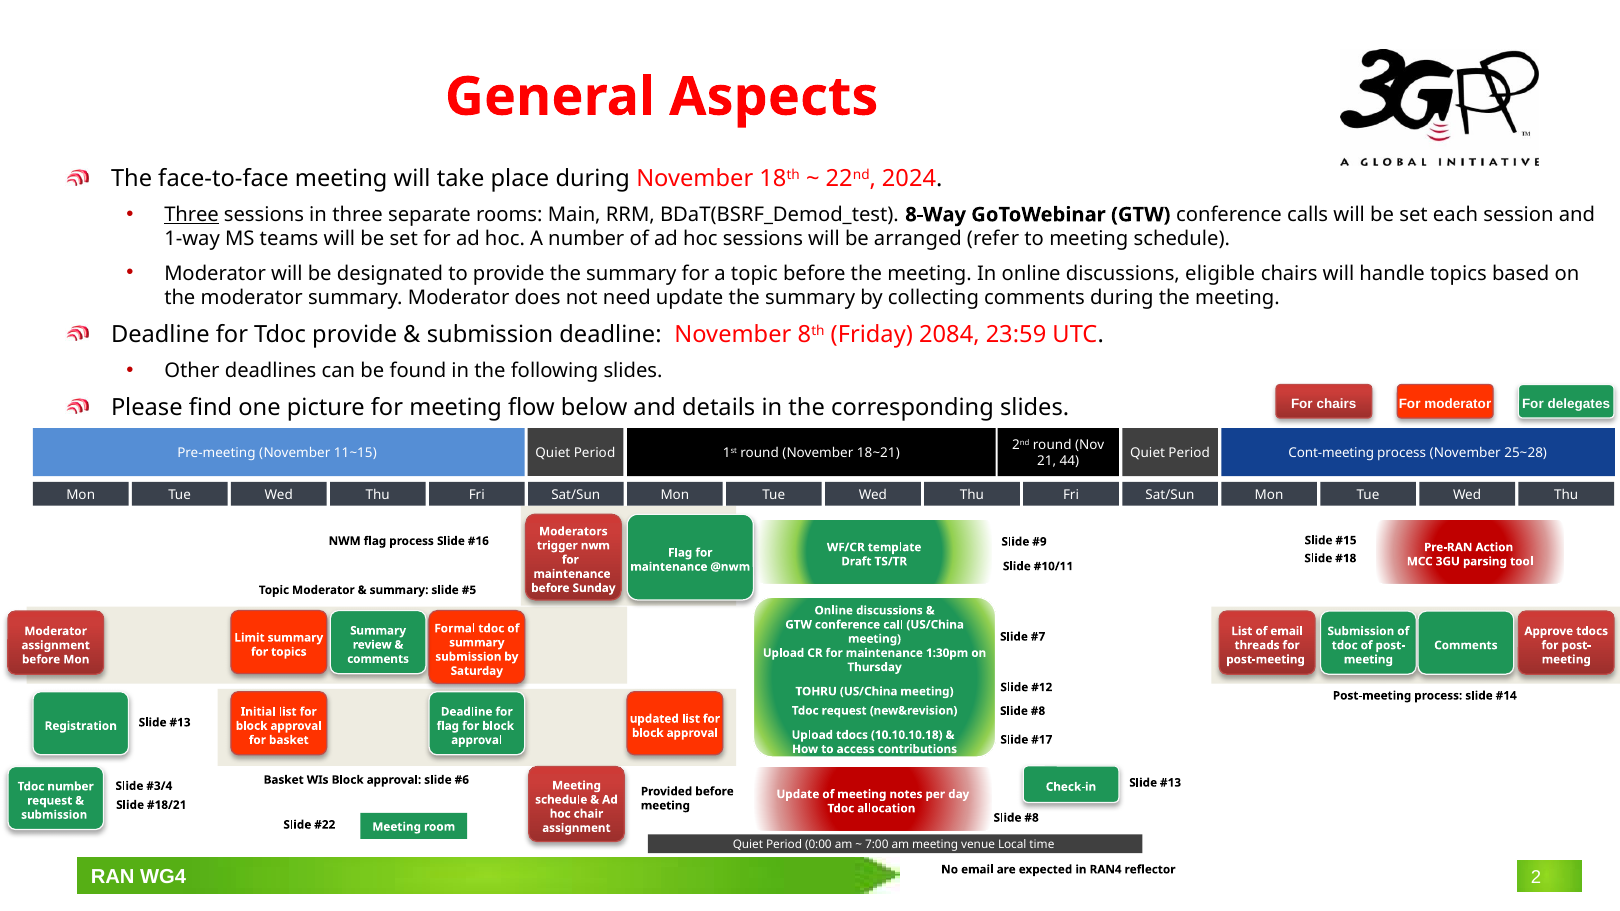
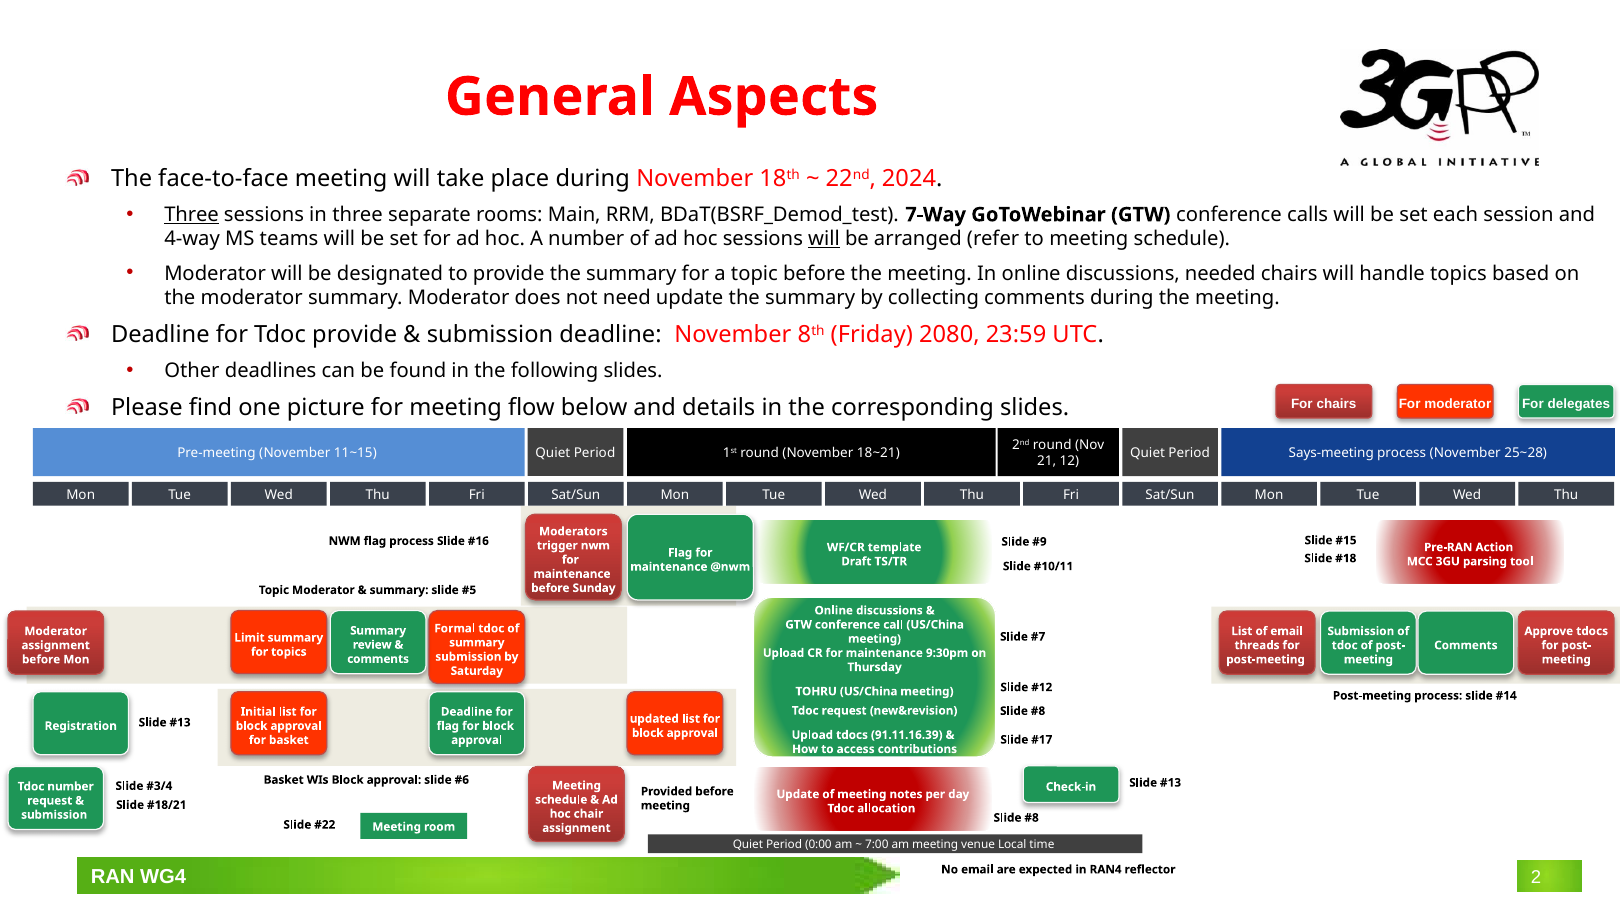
8-Way: 8-Way -> 7-Way (936, 215)
1-way: 1-way -> 4-way (192, 239)
will underline: none -> present (824, 239)
eligible: eligible -> needed (1220, 273)
2084: 2084 -> 2080 (949, 335)
Cont-meeting: Cont-meeting -> Says-meeting (1331, 453)
44: 44 -> 12 (1069, 461)
1:30pm: 1:30pm -> 9:30pm (947, 653)
10.10.10.18: 10.10.10.18 -> 91.11.16.39 (907, 735)
